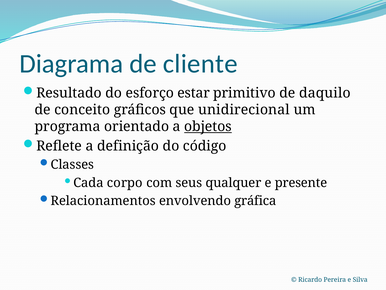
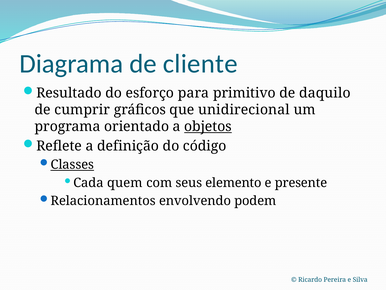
estar: estar -> para (193, 93)
conceito: conceito -> cumprir (82, 110)
Classes underline: none -> present (72, 164)
corpo: corpo -> quem (125, 182)
qualquer: qualquer -> elemento (233, 182)
gráfica: gráfica -> podem (255, 200)
